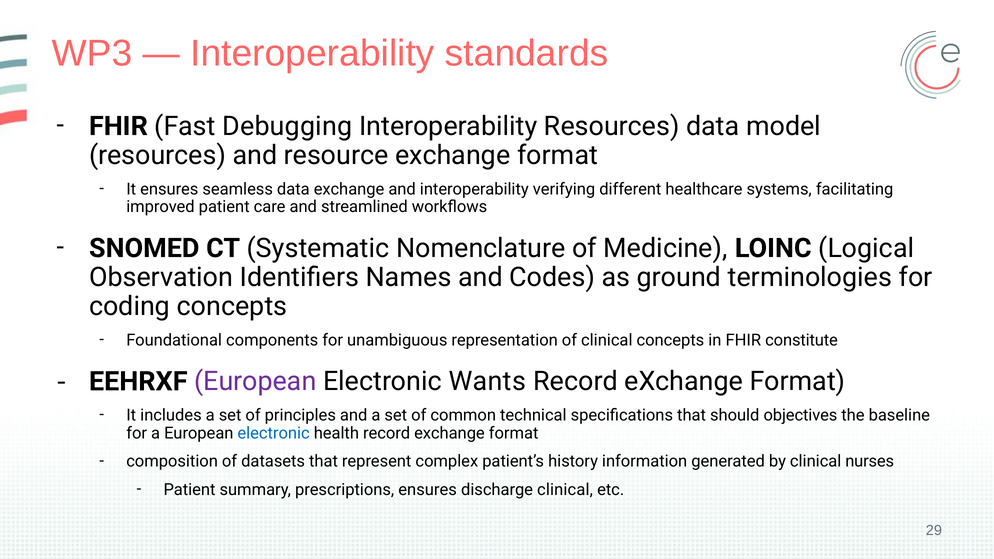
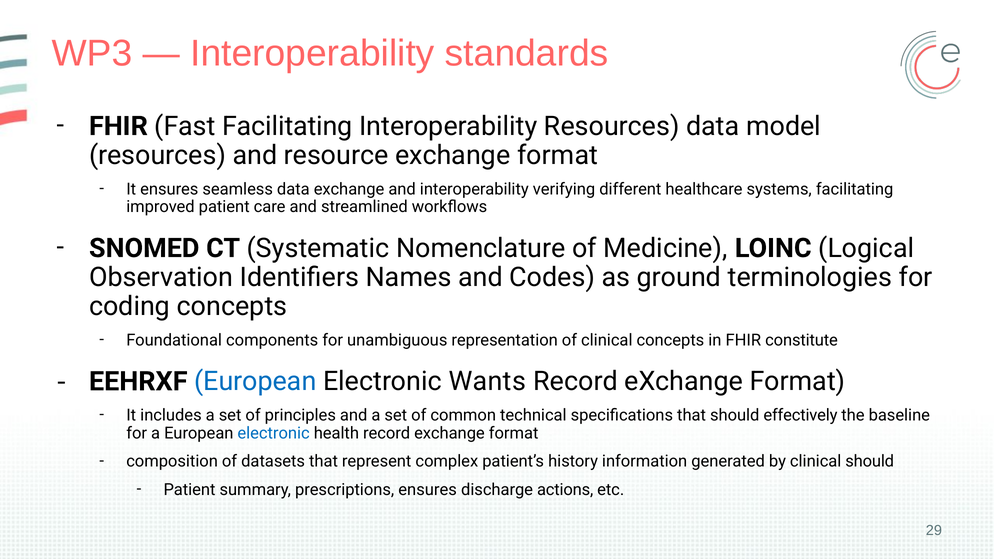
Fast Debugging: Debugging -> Facilitating (287, 126)
European colour: purple -> blue (255, 382)
objectives: objectives -> effectively (800, 415)
clinical nurses: nurses -> should (870, 462)
discharge clinical: clinical -> actions (565, 490)
